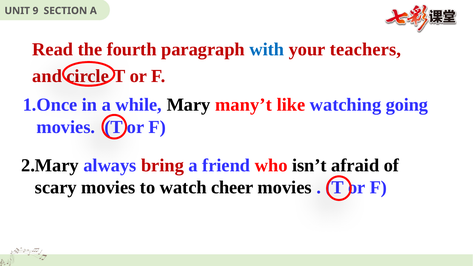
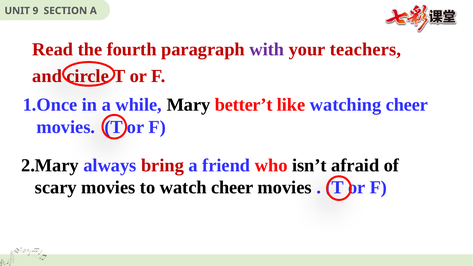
with colour: blue -> purple (267, 50)
many’t: many’t -> better’t (244, 105)
watching going: going -> cheer (407, 105)
